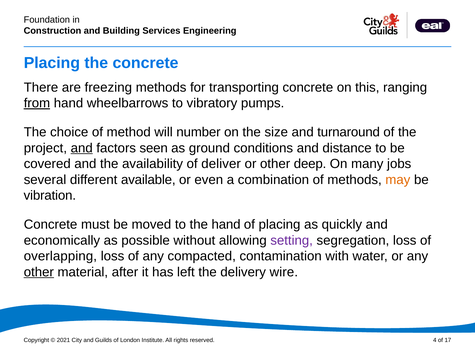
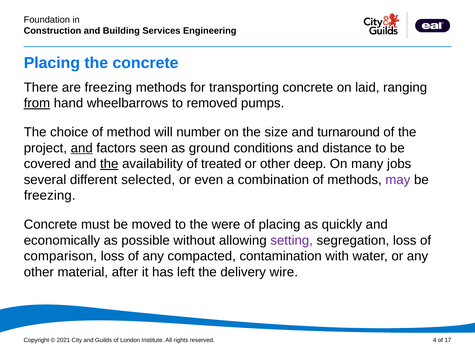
this: this -> laid (367, 87)
vibratory: vibratory -> removed (212, 103)
the underline: none -> present (109, 164)
deliver: deliver -> treated (221, 164)
available: available -> selected (148, 180)
may colour: orange -> purple (398, 180)
vibration: vibration -> freezing (50, 196)
the hand: hand -> were (226, 225)
overlapping: overlapping -> comparison (60, 256)
other underline: present -> none (39, 272)
